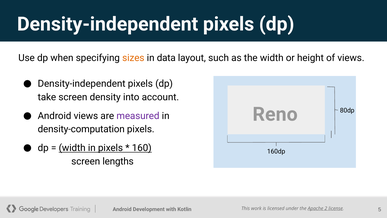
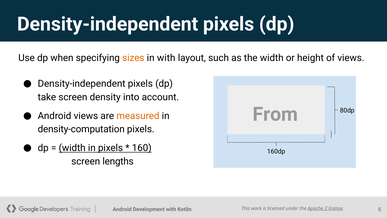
in data: data -> with (166, 58)
Reno: Reno -> From (275, 114)
measured colour: purple -> orange (138, 116)
